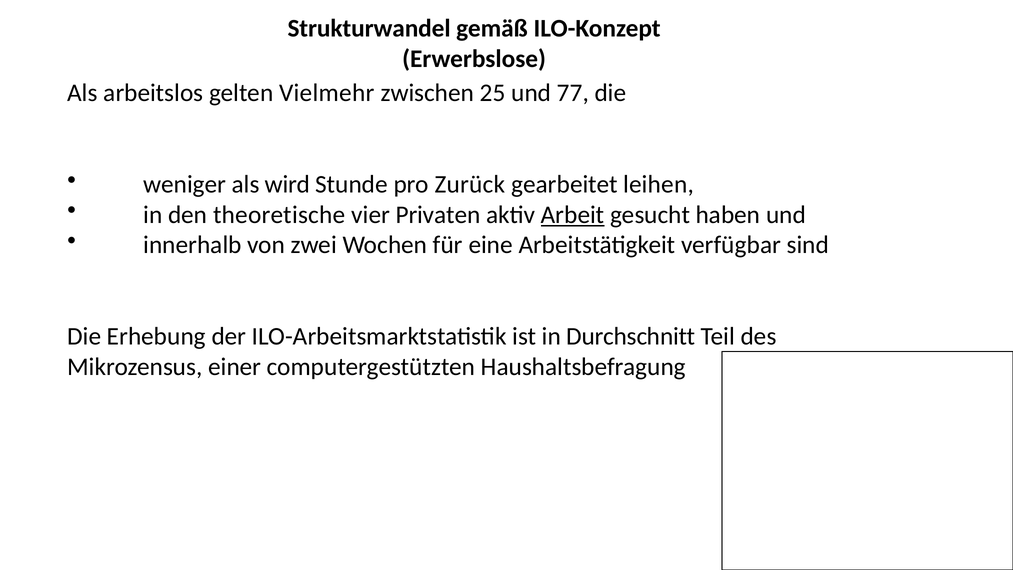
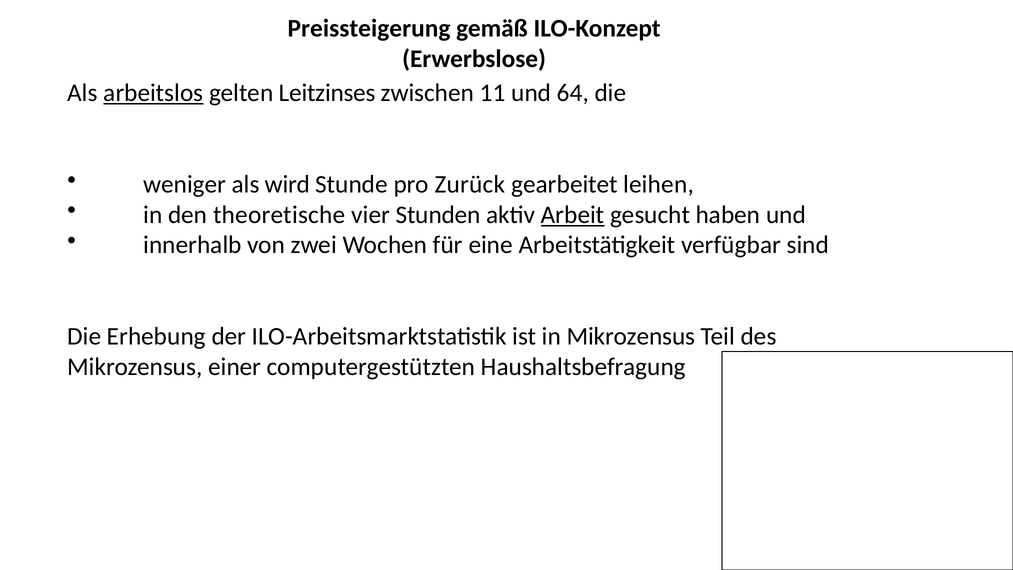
Strukturwandel: Strukturwandel -> Preissteigerung (369, 28)
arbeitslos underline: none -> present (153, 93)
Vielmehr: Vielmehr -> Leitzinses (327, 93)
25: 25 -> 11 (493, 93)
77: 77 -> 64 (573, 93)
Privaten: Privaten -> Stunden (438, 215)
in Durchschnitt: Durchschnitt -> Mikrozensus (631, 336)
